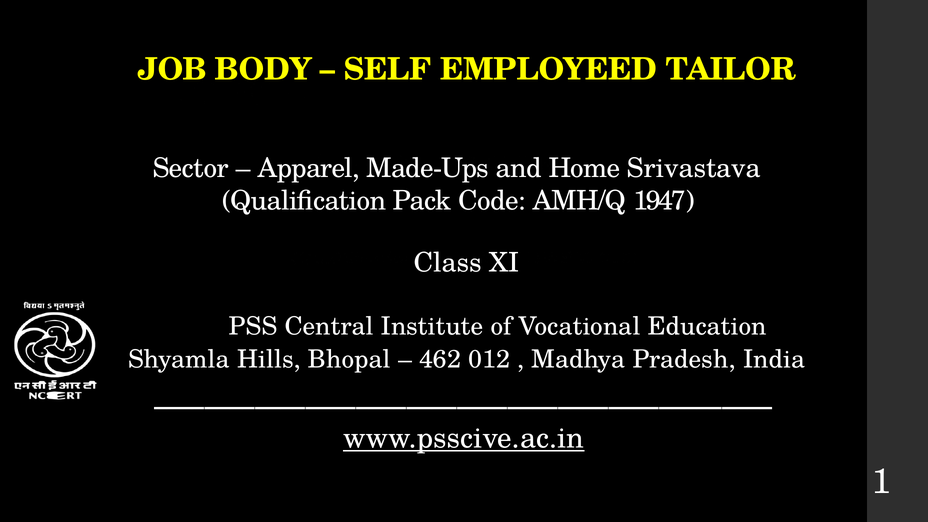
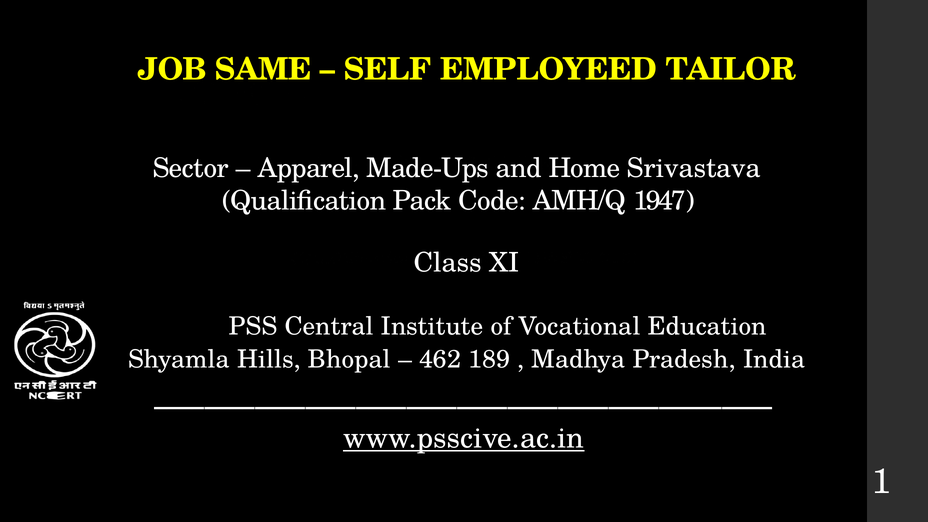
BODY: BODY -> SAME (263, 70)
012: 012 -> 189 (489, 359)
